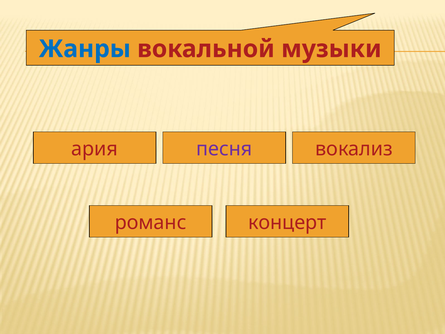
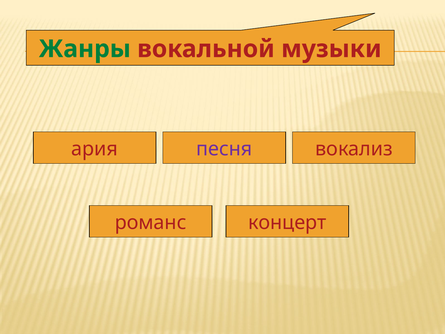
Жанры colour: blue -> green (85, 49)
